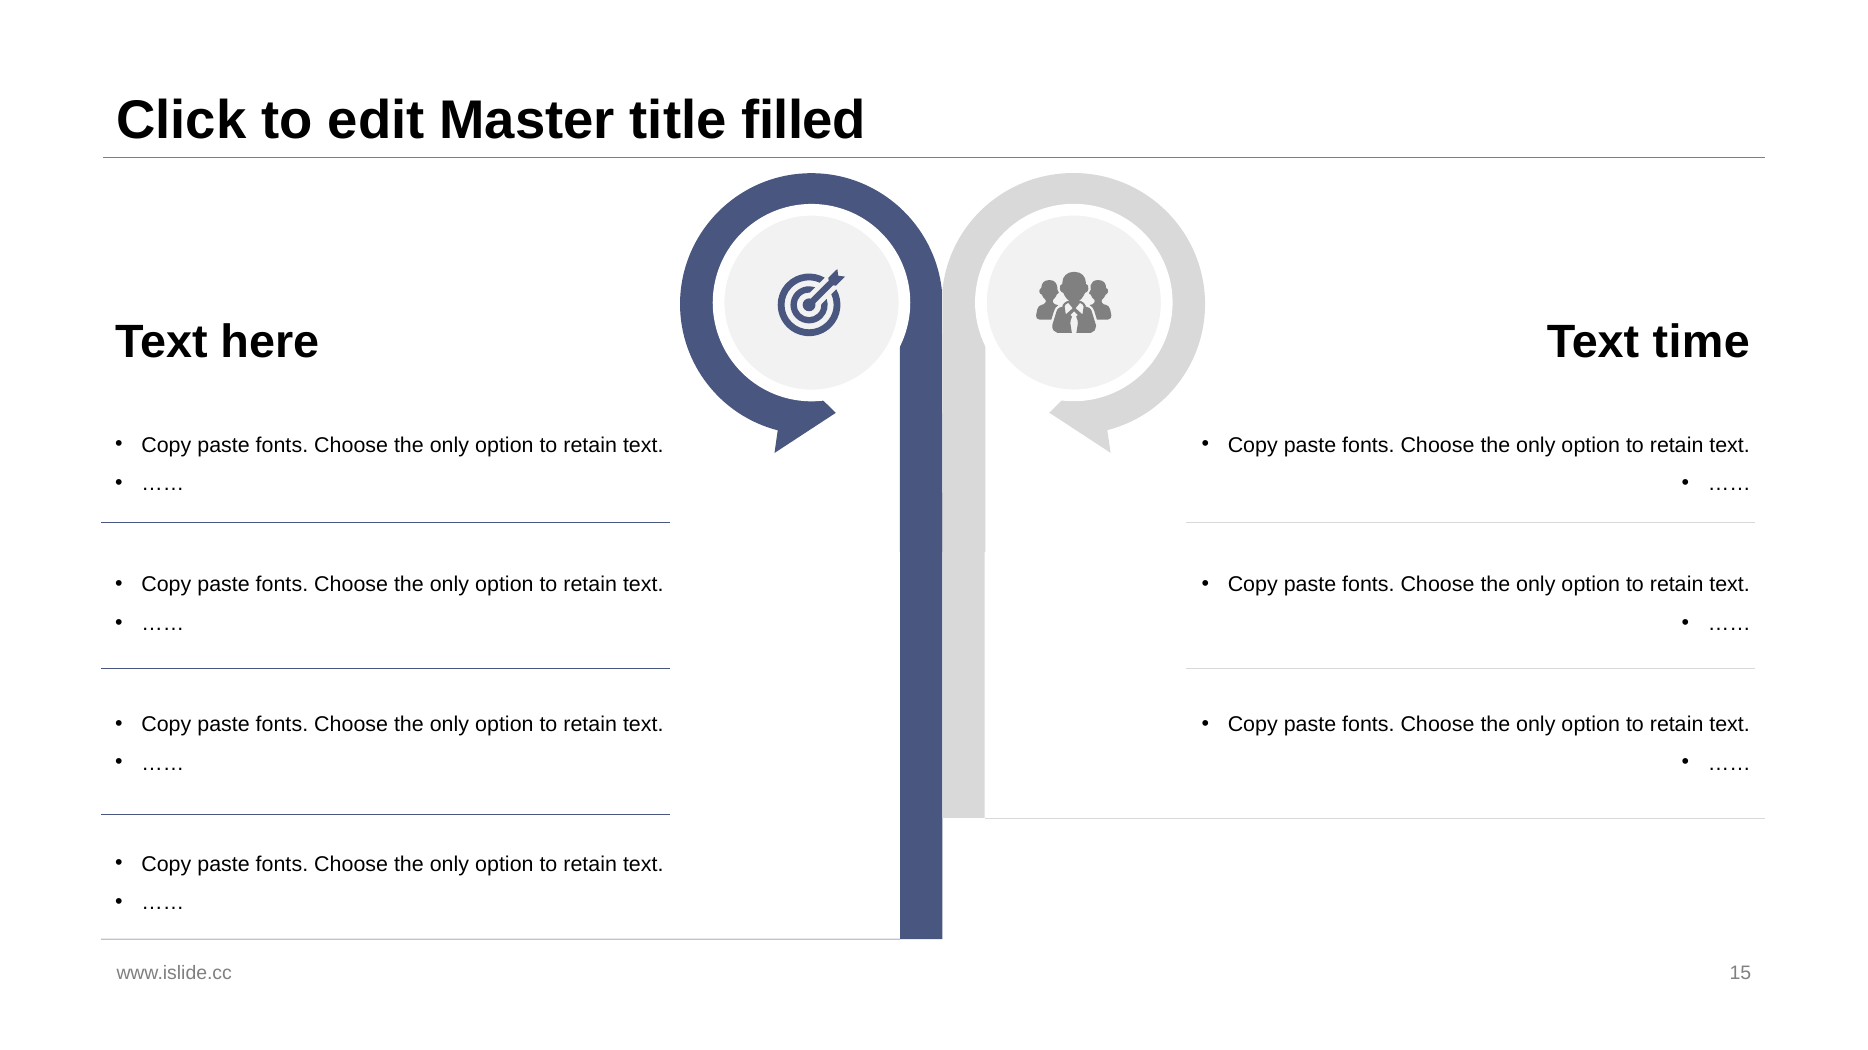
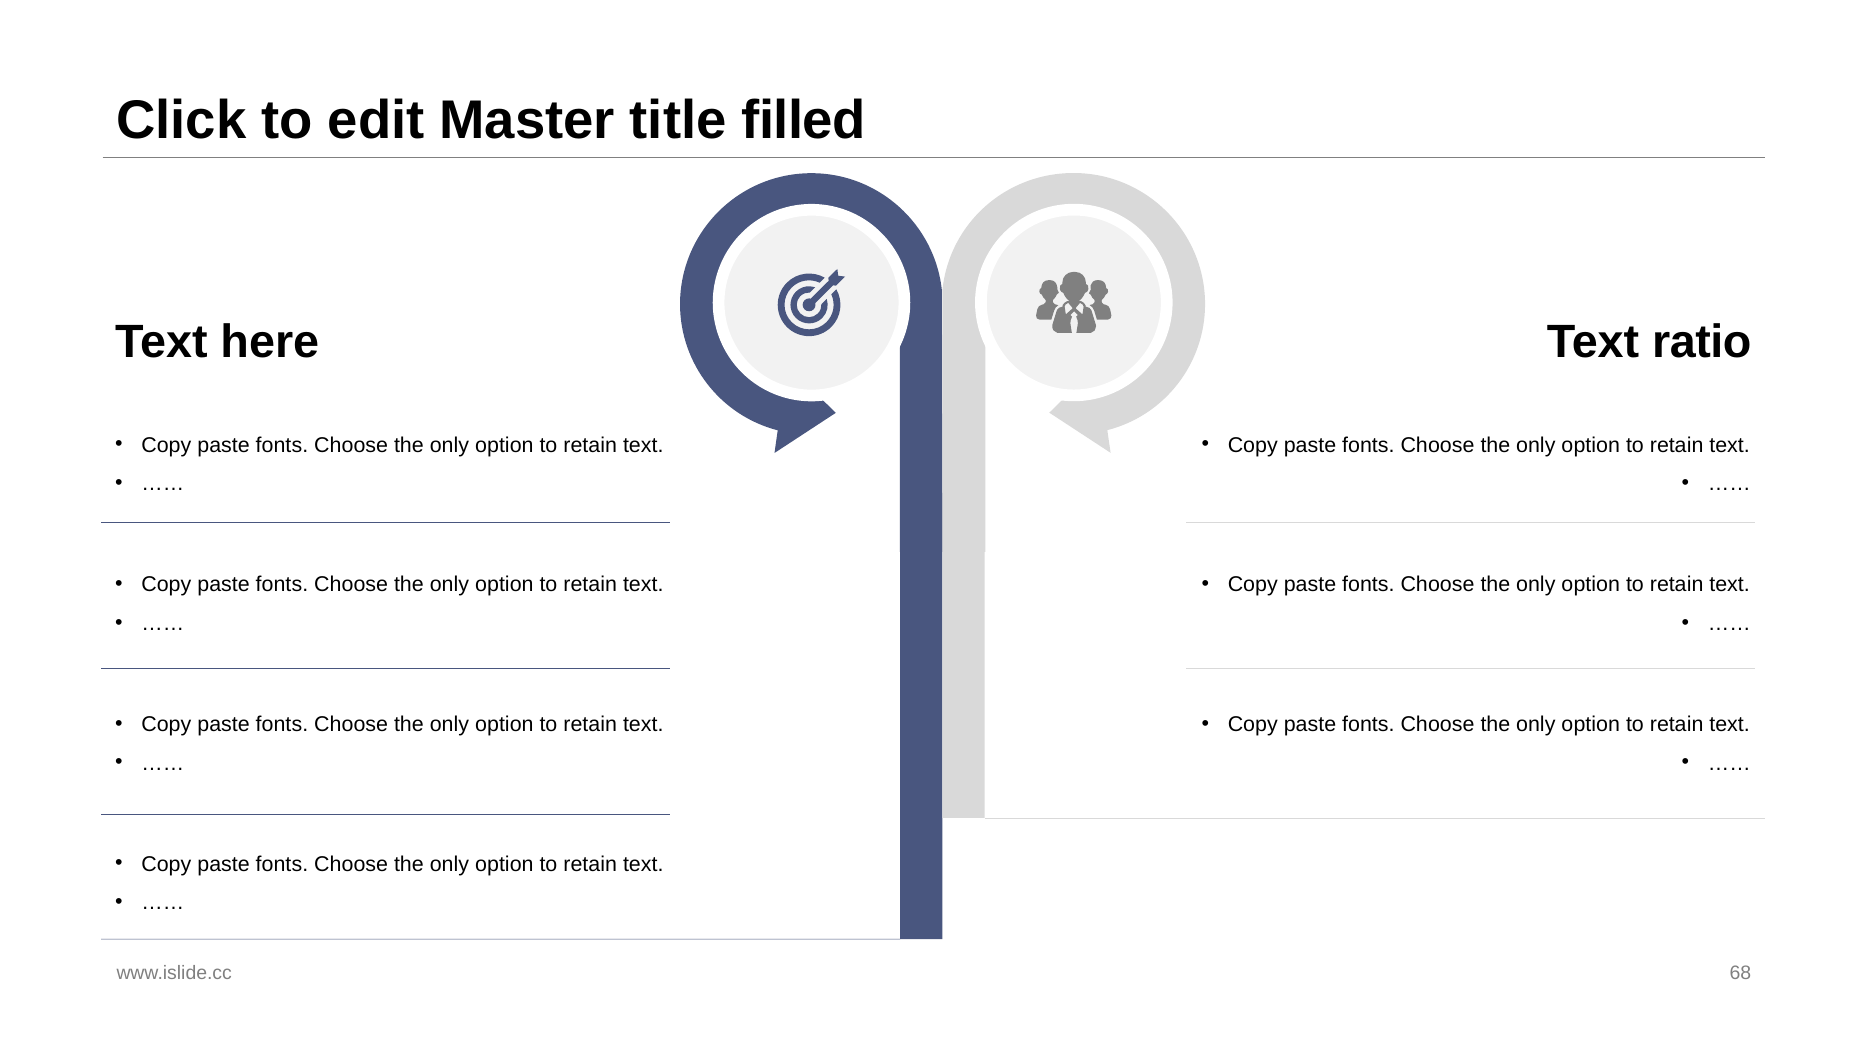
time: time -> ratio (1702, 343)
15: 15 -> 68 (1740, 973)
